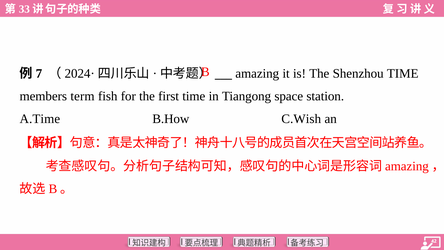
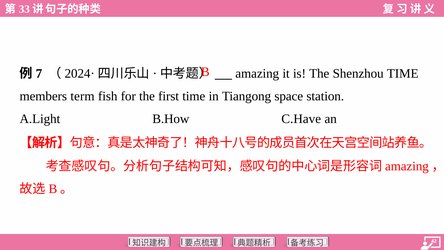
A.Time: A.Time -> A.Light (40, 119)
C.Wish: C.Wish -> C.Have (301, 119)
